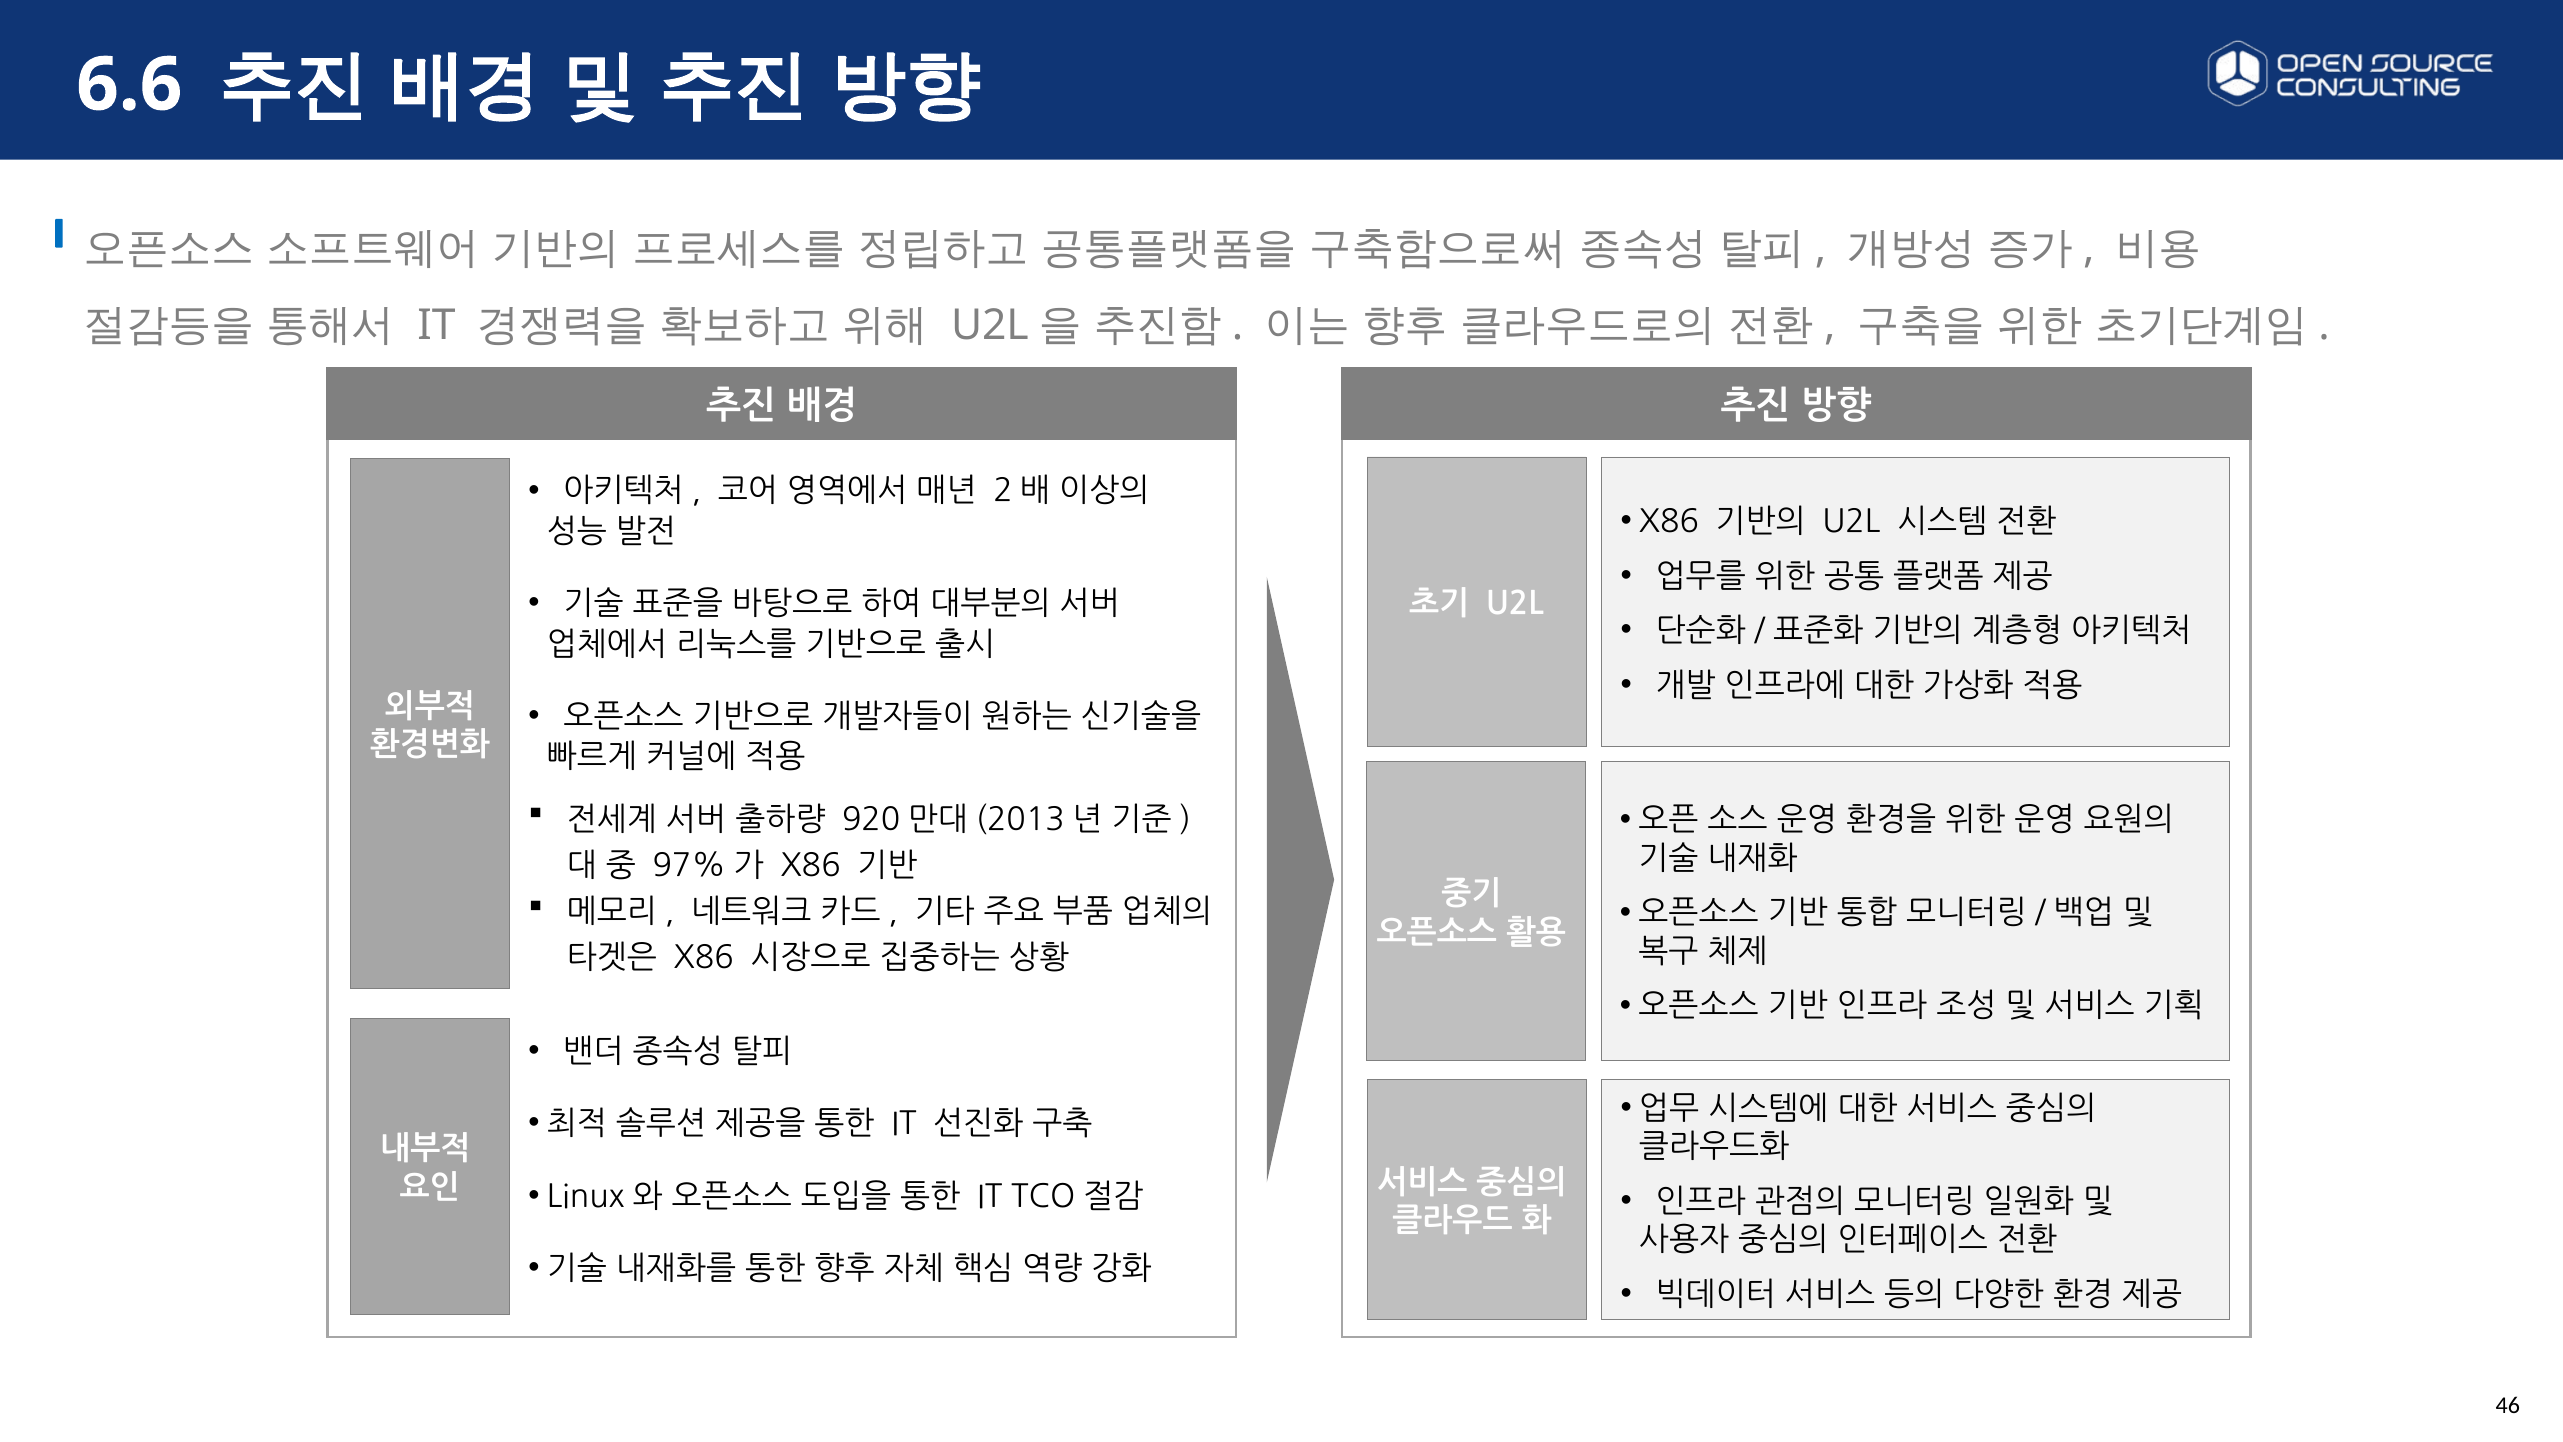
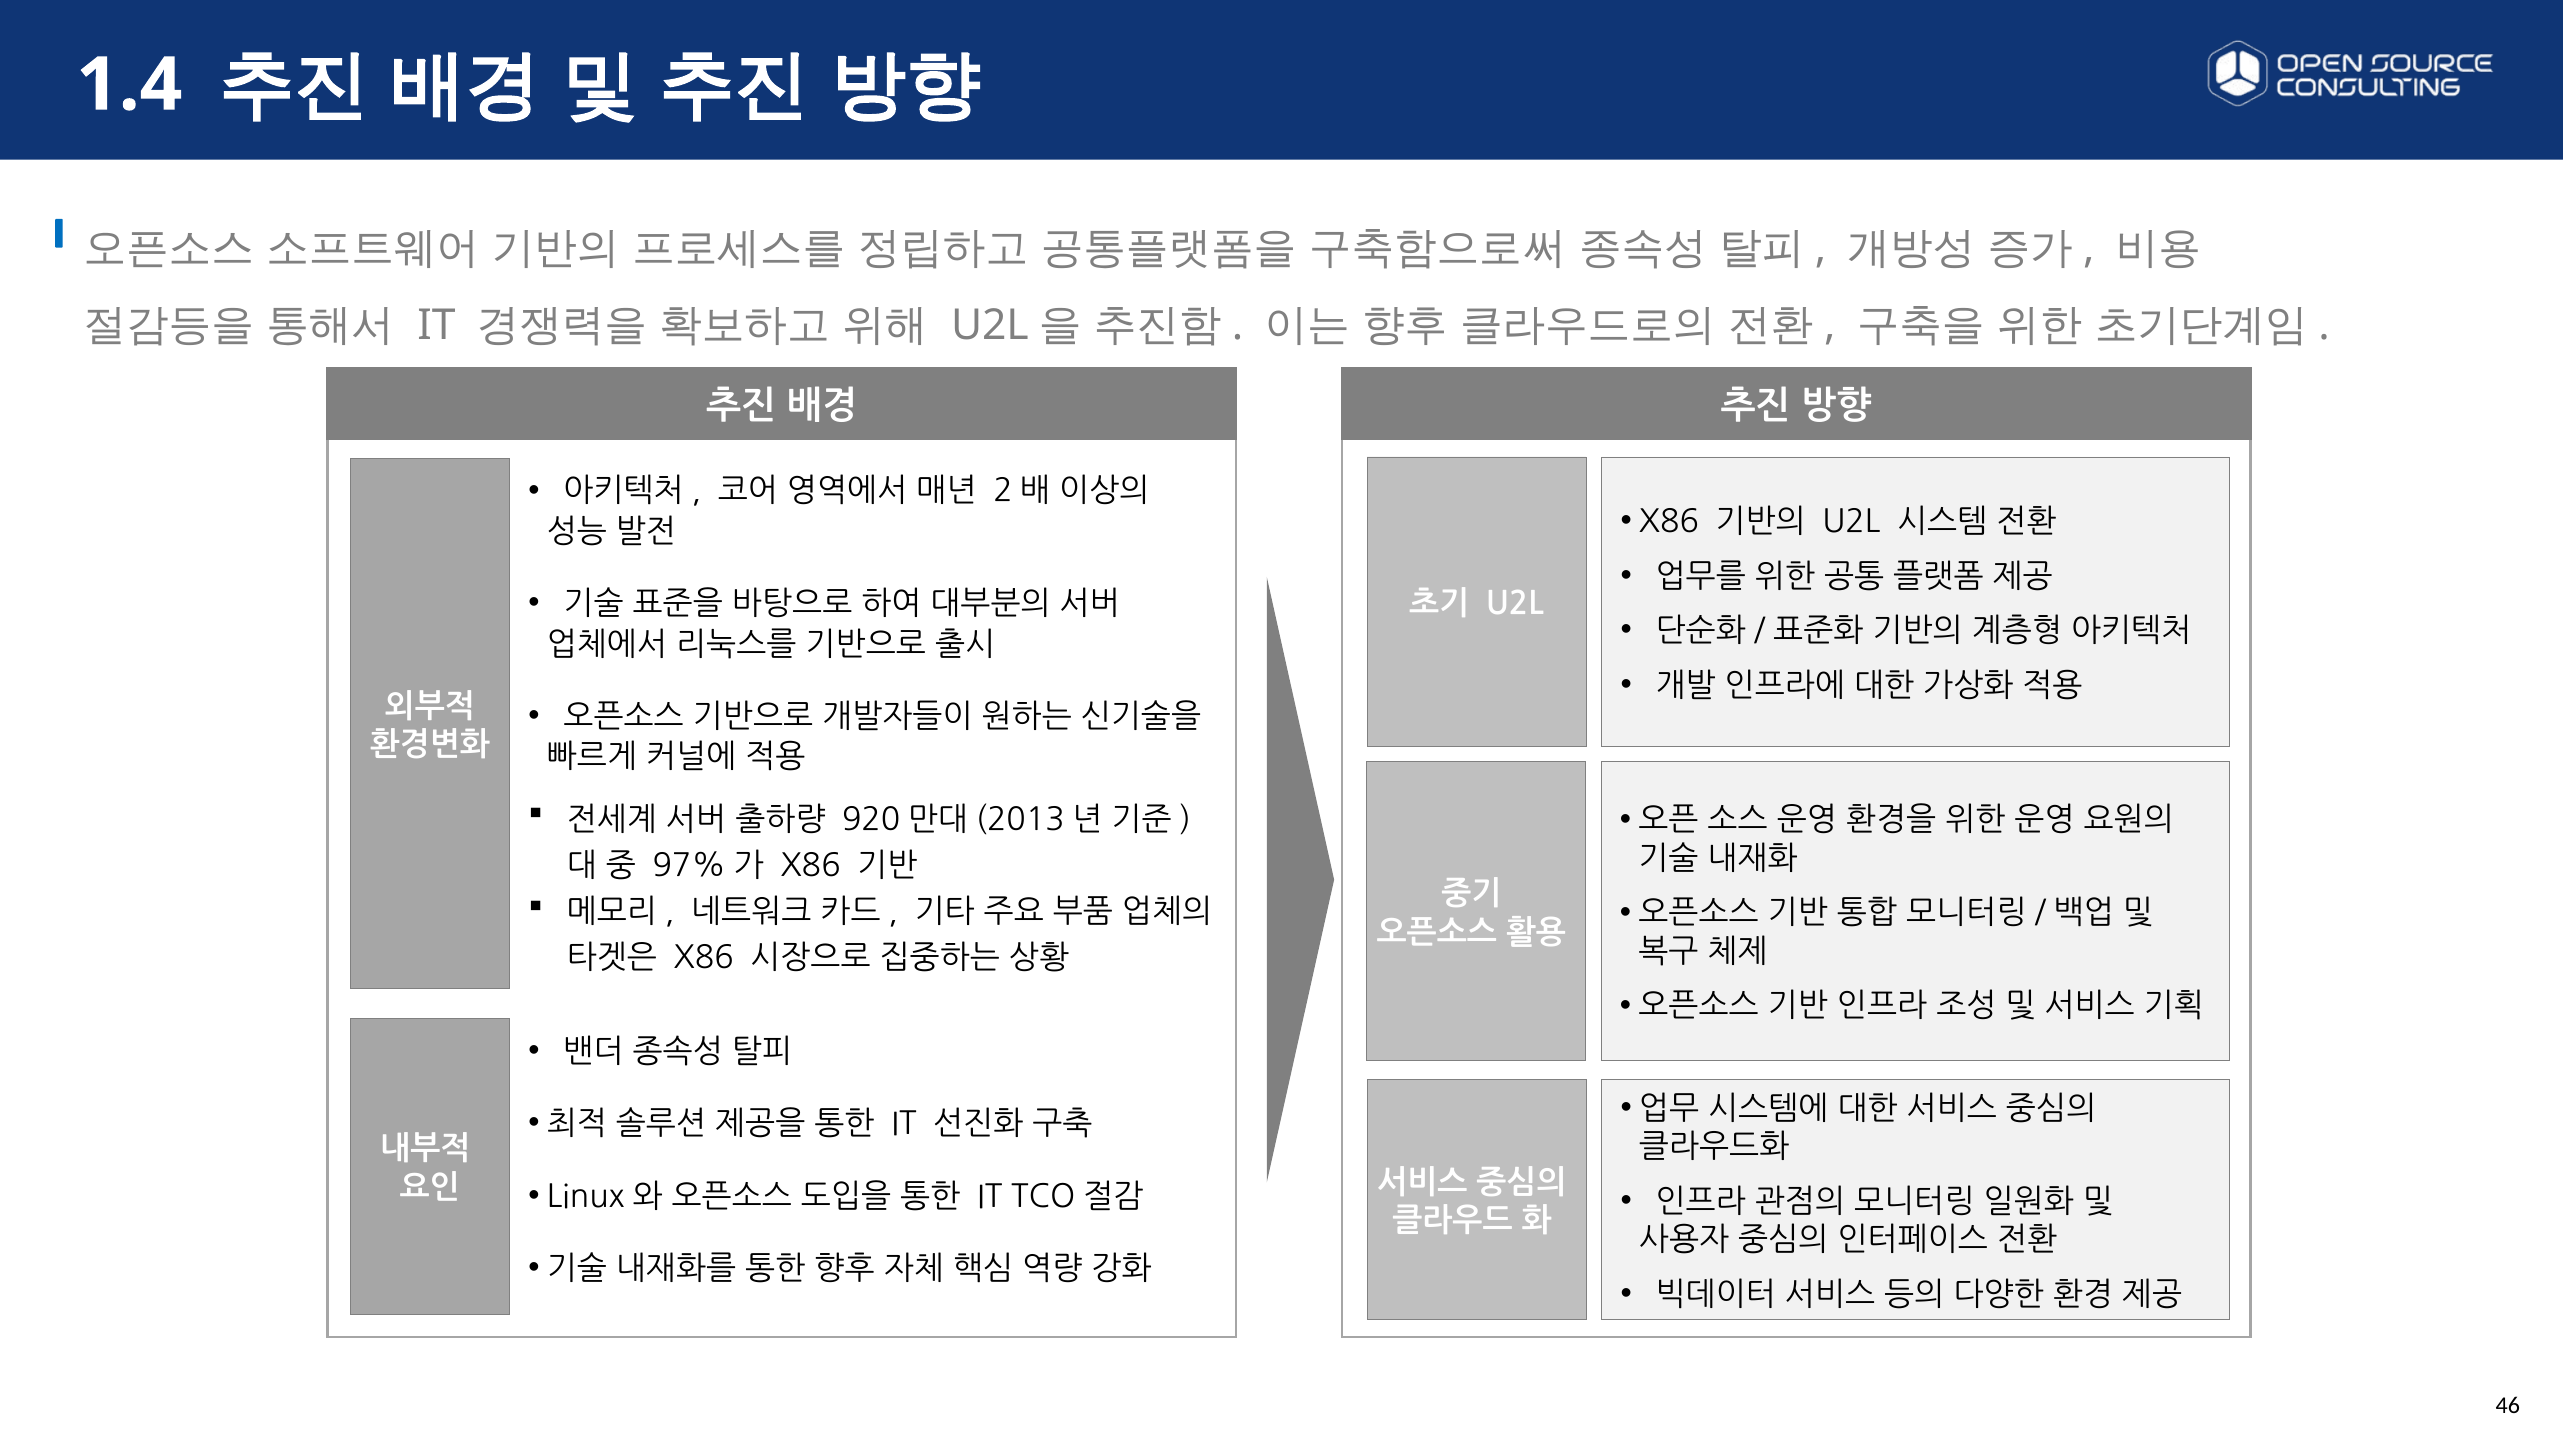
6.6: 6.6 -> 1.4 (129, 85)
